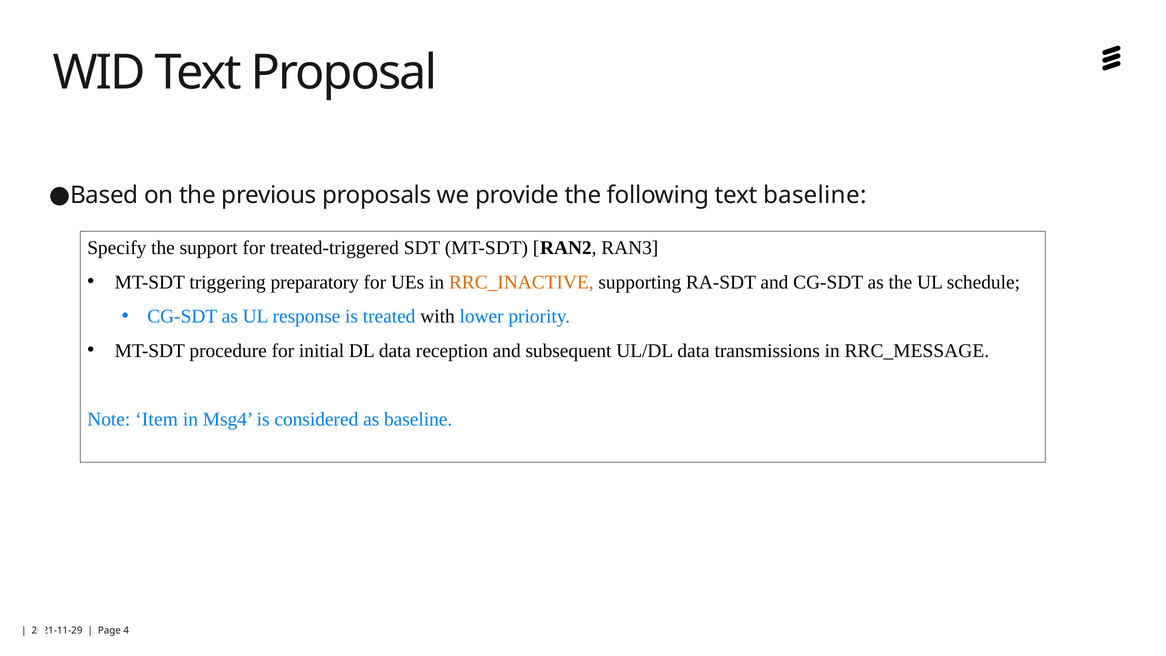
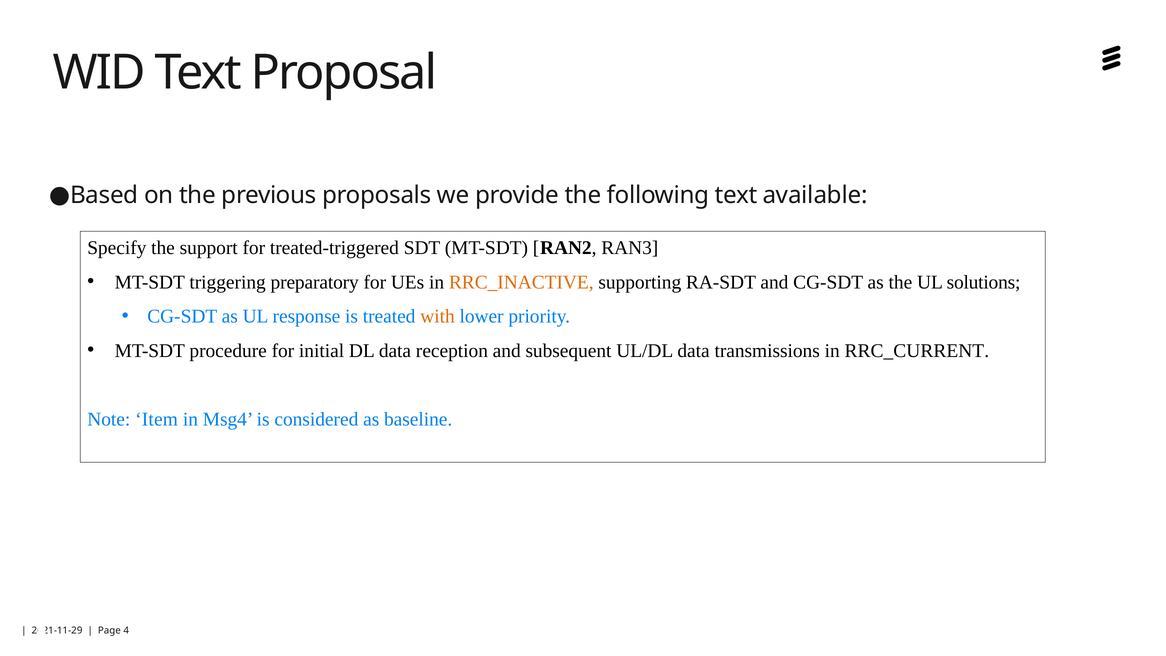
text baseline: baseline -> available (815, 195)
schedule: schedule -> solutions (984, 282)
with colour: black -> orange (438, 316)
RRC_MESSAGE: RRC_MESSAGE -> RRC_CURRENT (917, 351)
